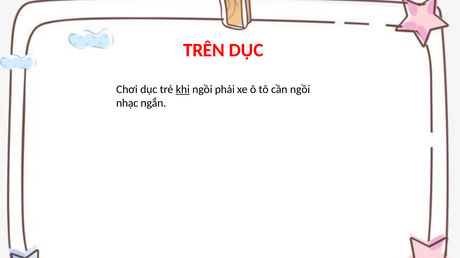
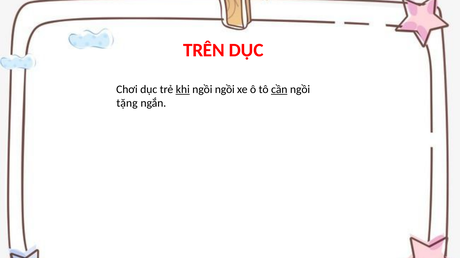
ngồi phải: phải -> ngồi (225, 90)
cần underline: none -> present (279, 90)
nhạc: nhạc -> tặng (127, 103)
